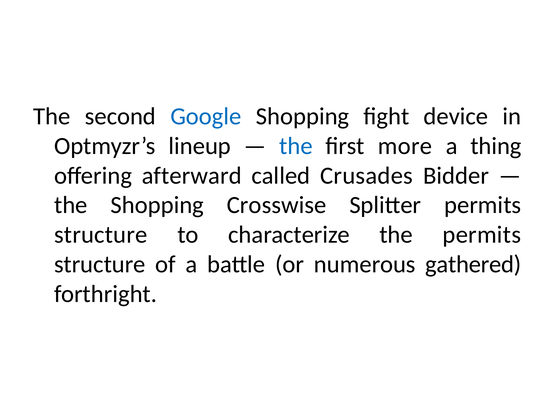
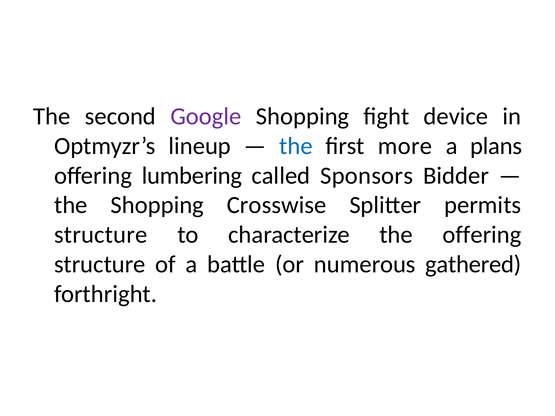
Google colour: blue -> purple (206, 116)
thing: thing -> plans (496, 146)
afterward: afterward -> lumbering (192, 176)
Crusades: Crusades -> Sponsors (367, 176)
the permits: permits -> offering (482, 235)
